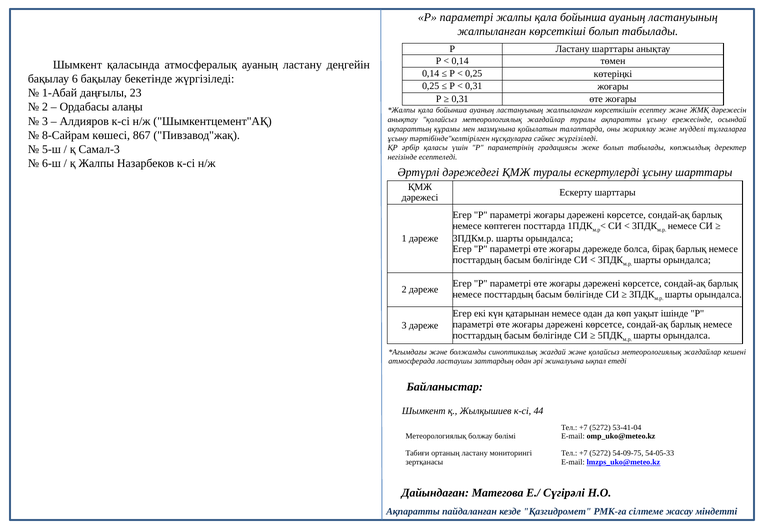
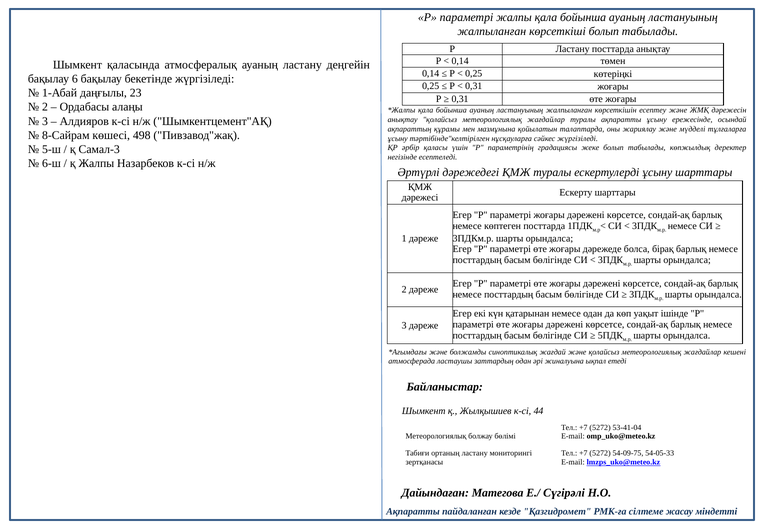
Ластану шарттары: шарттары -> посттарда (613, 49)
867: 867 -> 498 (142, 135)
